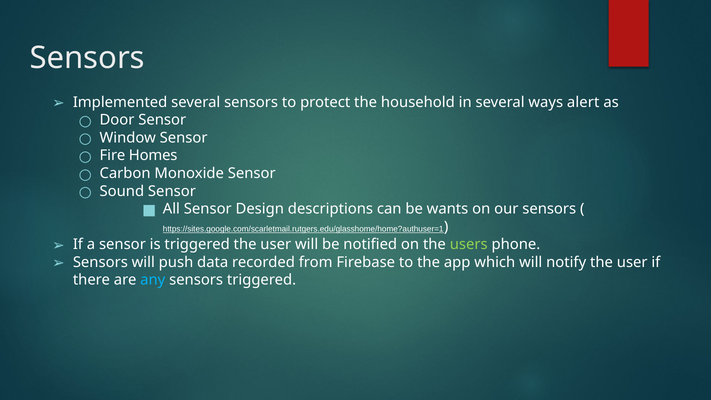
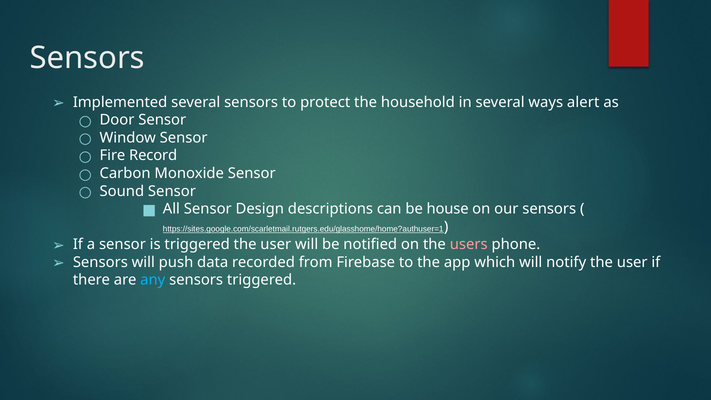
Homes: Homes -> Record (153, 156)
wants: wants -> house (448, 209)
users colour: light green -> pink (469, 244)
